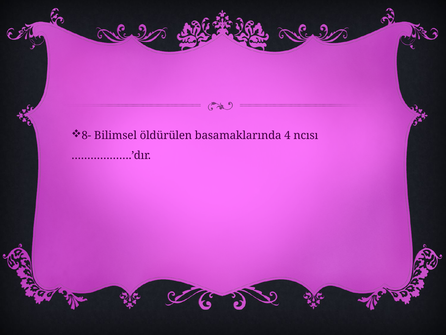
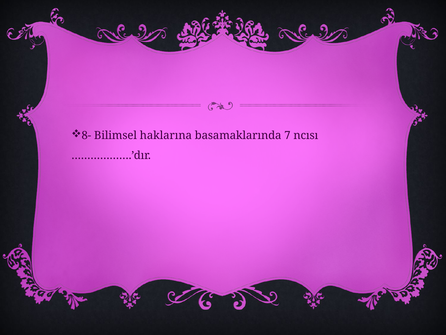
öldürülen: öldürülen -> haklarına (166, 135)
4: 4 -> 7 (287, 135)
